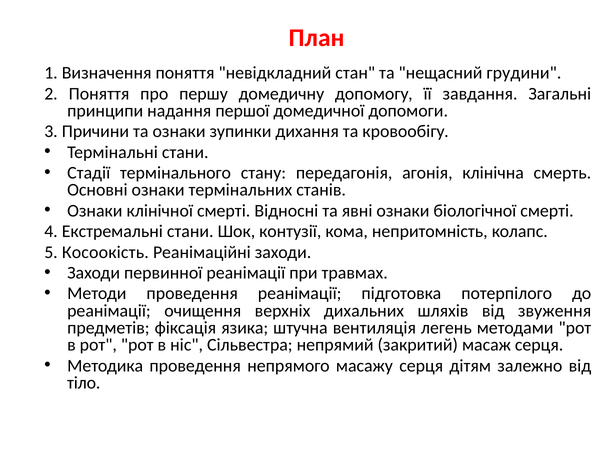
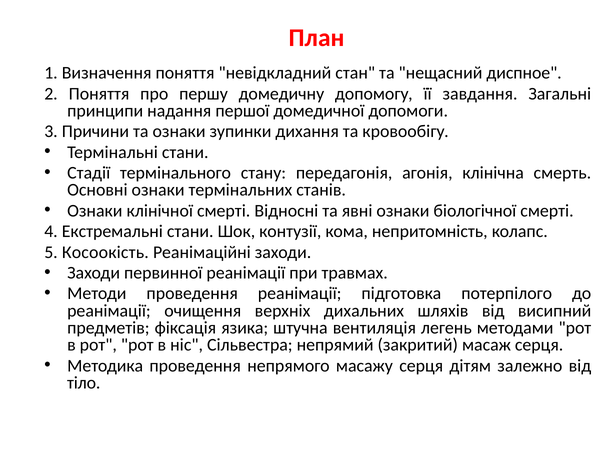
грудини: грудини -> диспное (524, 73)
звуження: звуження -> висипний (555, 311)
